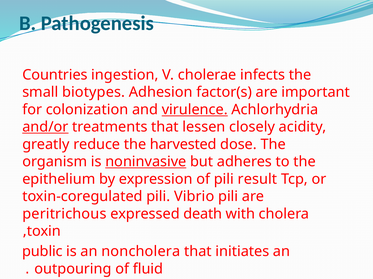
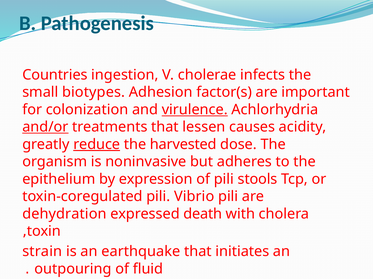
closely: closely -> causes (252, 127)
reduce underline: none -> present (97, 145)
noninvasive underline: present -> none (146, 162)
result: result -> stools (258, 180)
peritrichous: peritrichous -> dehydration (64, 214)
public: public -> strain (42, 252)
noncholera: noncholera -> earthquake (141, 252)
